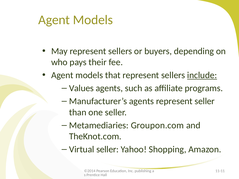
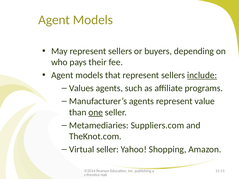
represent seller: seller -> value (205, 101)
one underline: none -> present (96, 112)
Groupon.com: Groupon.com -> Suppliers.com (157, 125)
